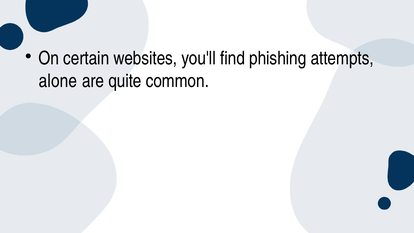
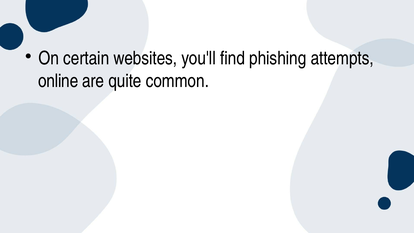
alone: alone -> online (58, 81)
